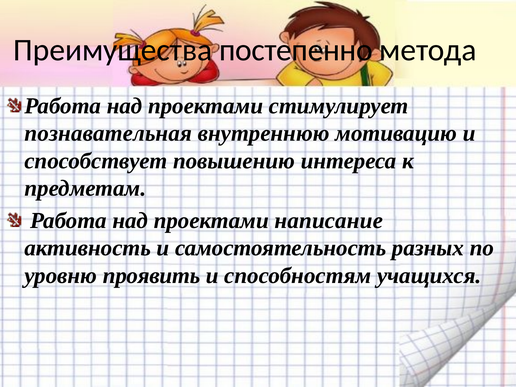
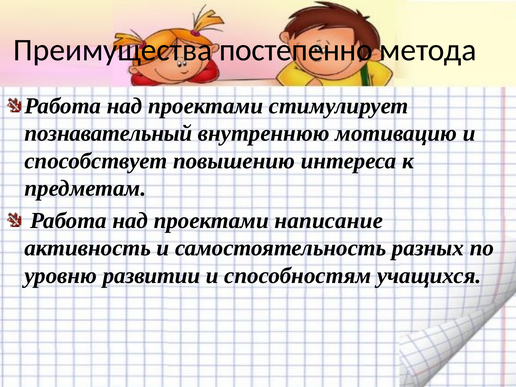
познавательная: познавательная -> познавательный (108, 133)
проявить: проявить -> развитии (152, 276)
